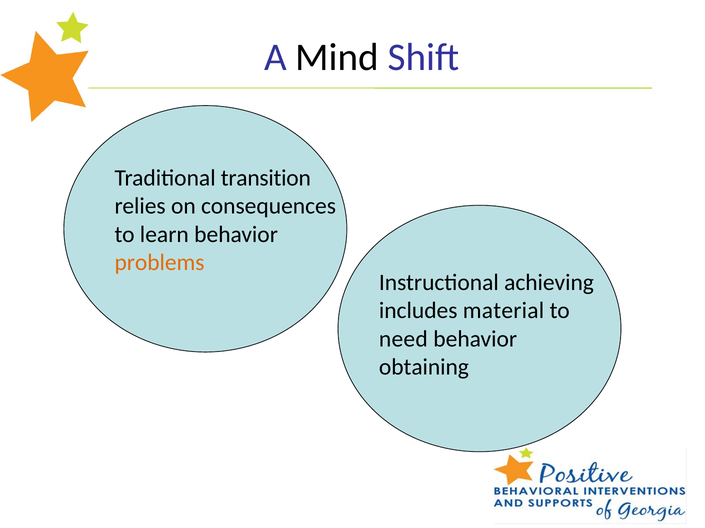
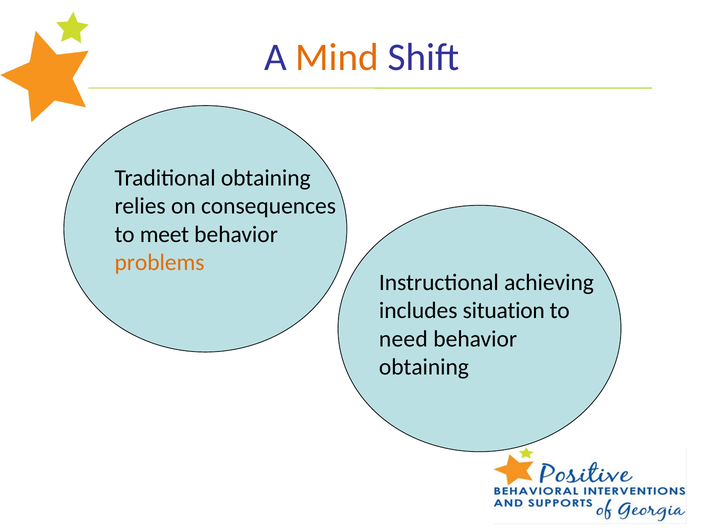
Mind colour: black -> orange (337, 57)
Traditional transition: transition -> obtaining (266, 178)
learn: learn -> meet (164, 235)
material: material -> situation (504, 311)
